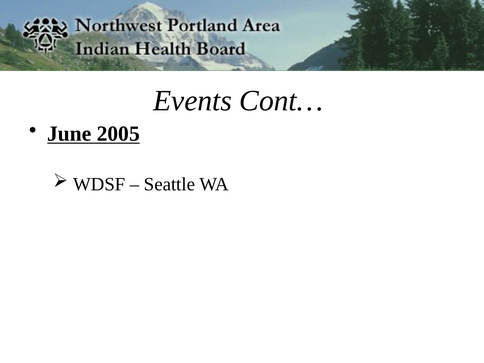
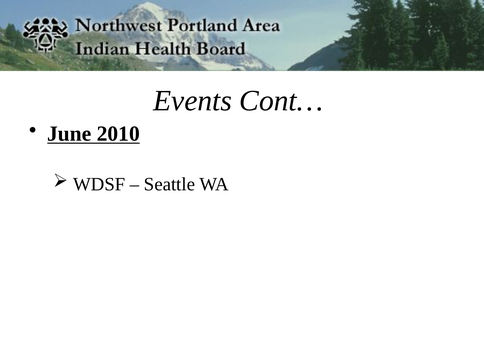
2005: 2005 -> 2010 (118, 134)
